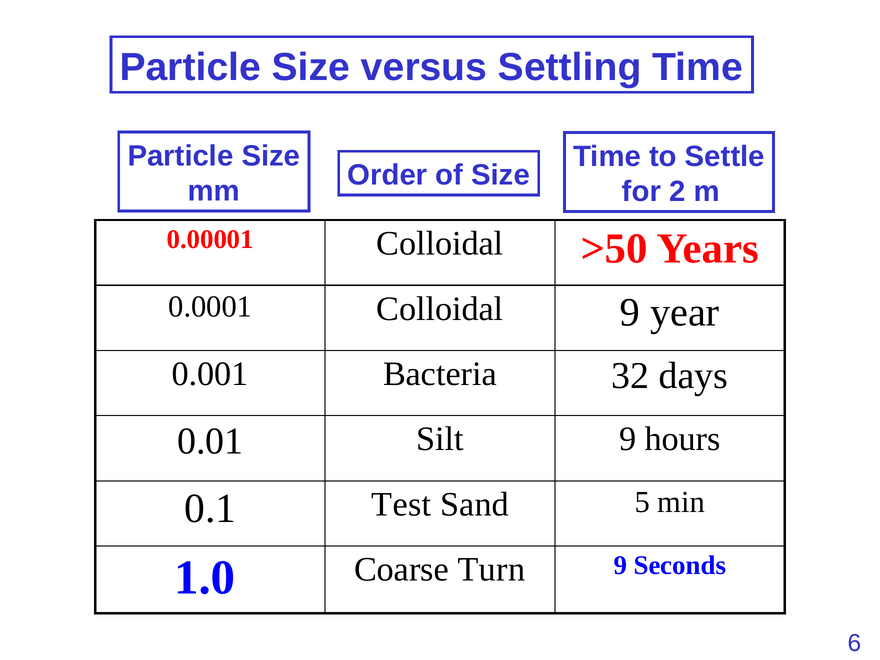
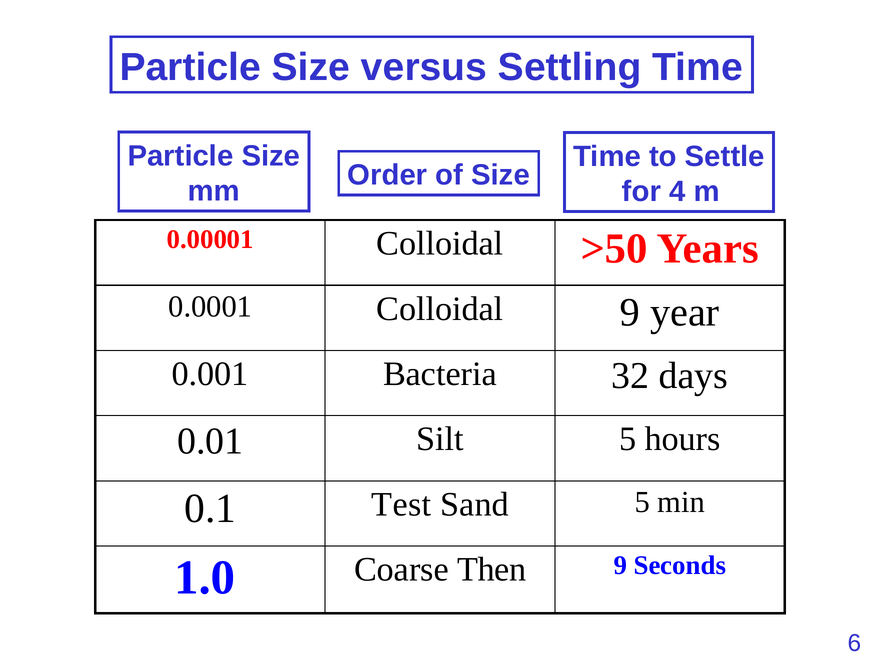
2: 2 -> 4 (677, 192)
Silt 9: 9 -> 5 (628, 439)
Turn: Turn -> Then (492, 569)
